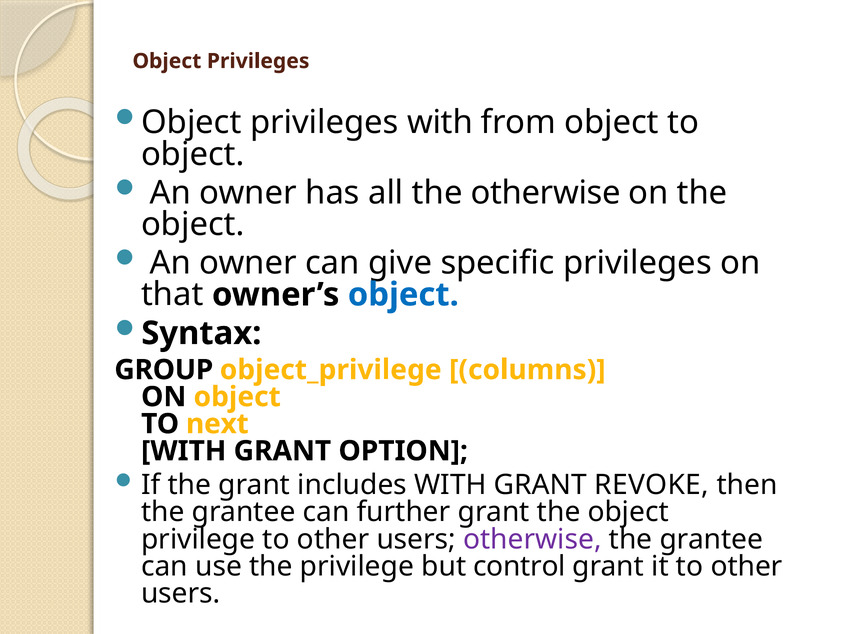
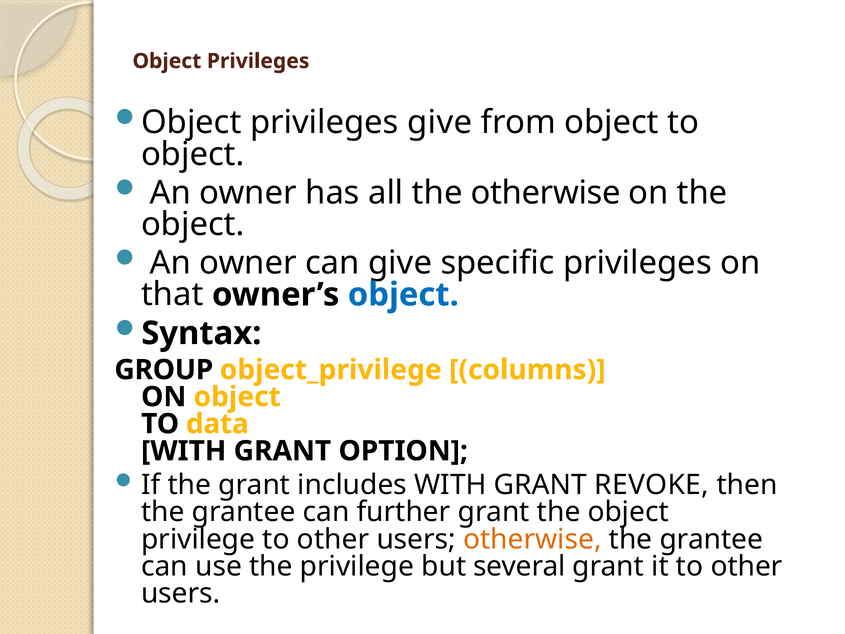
privileges with: with -> give (440, 123)
next: next -> data (217, 424)
otherwise colour: purple -> orange (532, 539)
control: control -> several (519, 566)
